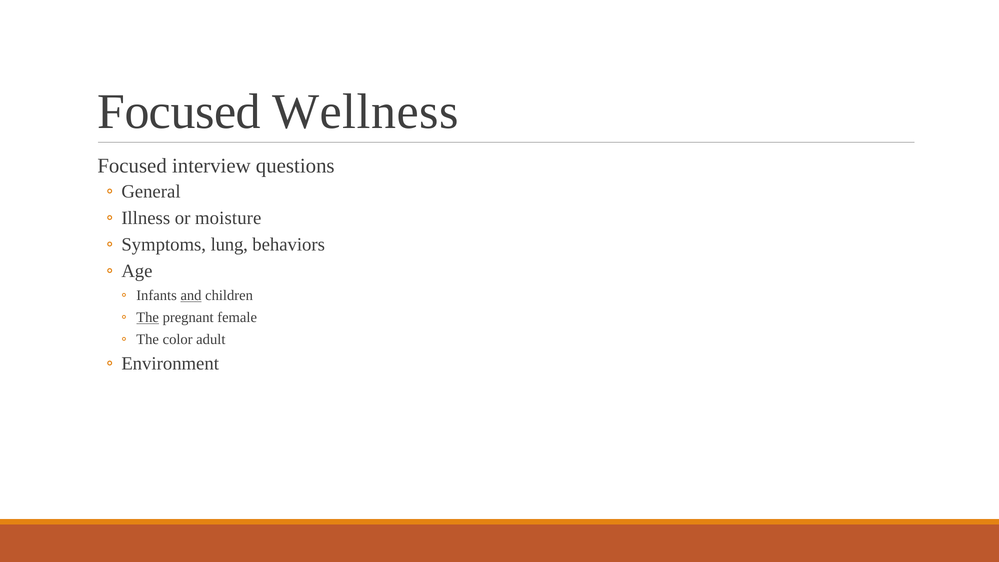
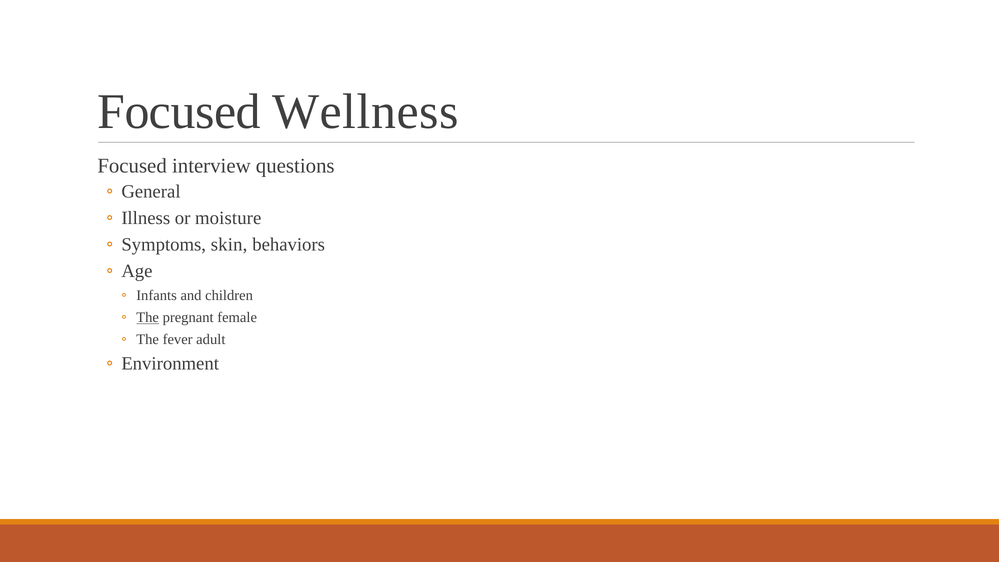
lung: lung -> skin (229, 245)
and underline: present -> none (191, 295)
color: color -> fever (178, 339)
